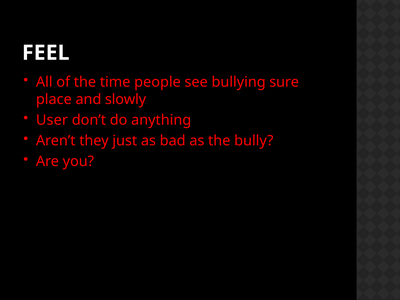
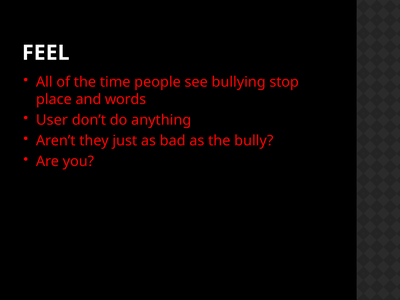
sure: sure -> stop (284, 82)
slowly: slowly -> words (125, 99)
